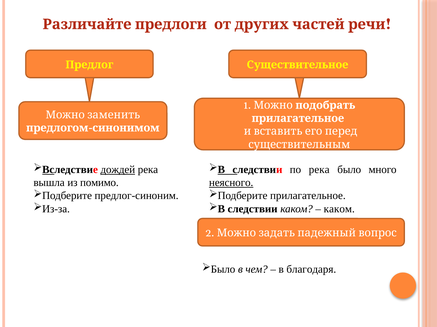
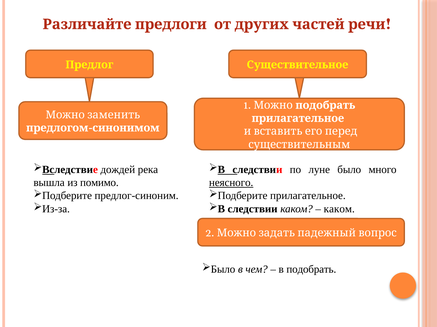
дождей underline: present -> none (118, 170)
по река: река -> луне (319, 170)
в благодаря: благодаря -> подобрать (311, 270)
